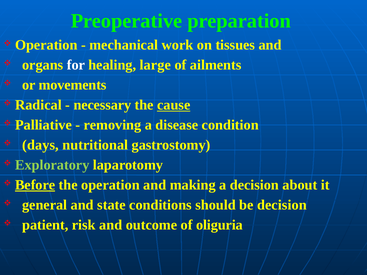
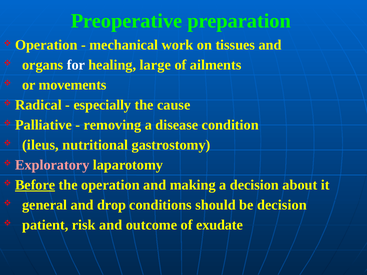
necessary: necessary -> especially (102, 105)
cause underline: present -> none (174, 105)
days: days -> ileus (40, 145)
Exploratory colour: light green -> pink (52, 165)
state: state -> drop (112, 205)
oliguria: oliguria -> exudate (219, 225)
